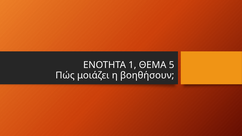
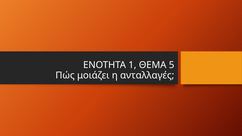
βοηθήσουν: βοηθήσουν -> ανταλλαγές (147, 75)
